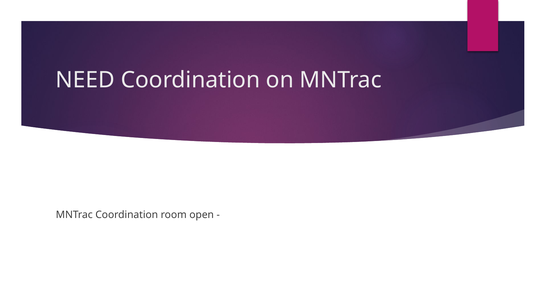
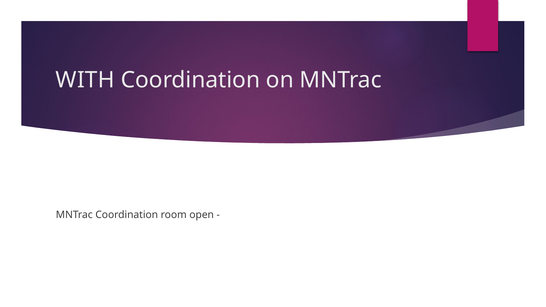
NEED: NEED -> WITH (85, 80)
